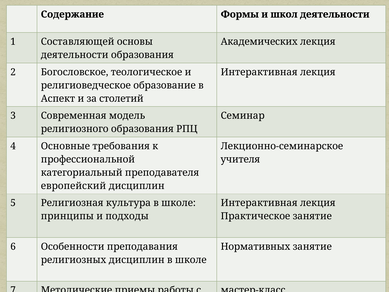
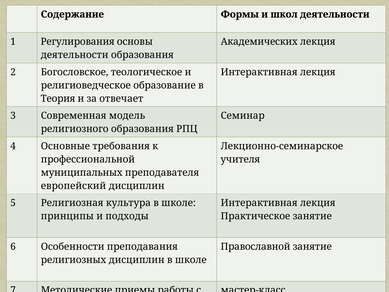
Составляющей: Составляющей -> Регулирования (78, 42)
Аспект: Аспект -> Теория (58, 98)
столетий: столетий -> отвечает (121, 98)
категориальный: категориальный -> муниципальных (82, 172)
Нормативных: Нормативных -> Православной (256, 246)
